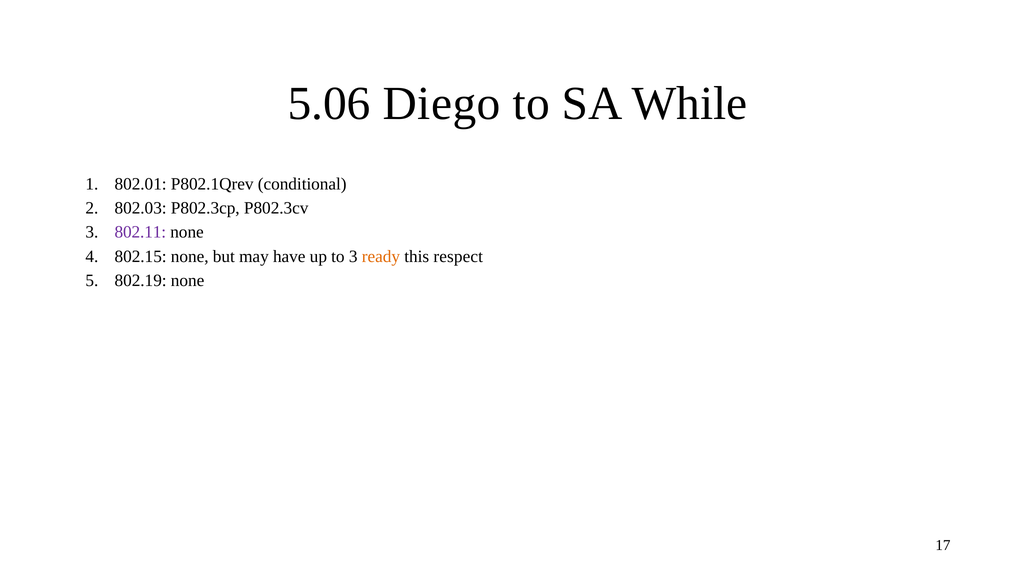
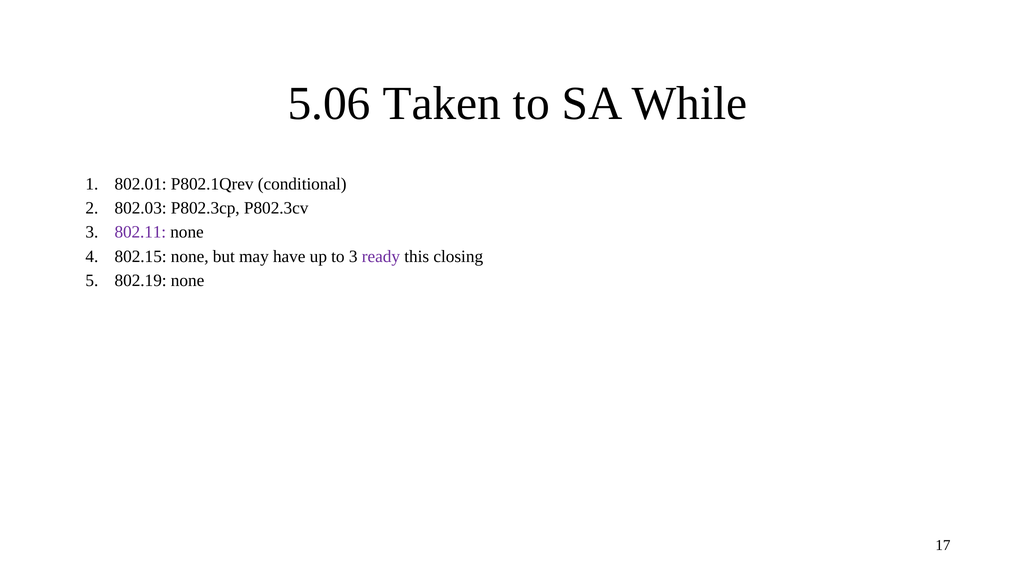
Diego: Diego -> Taken (442, 104)
ready colour: orange -> purple (381, 256)
respect: respect -> closing (458, 256)
